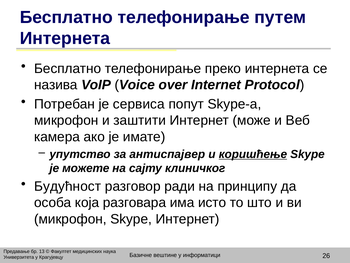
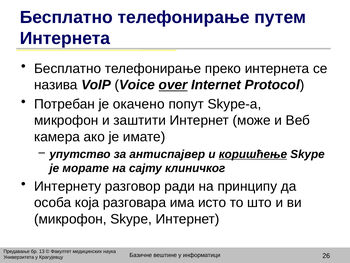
over underline: none -> present (173, 85)
сервиса: сервиса -> окачено (139, 104)
можете: можете -> морате (86, 168)
Будућност: Будућност -> Интернету (68, 186)
